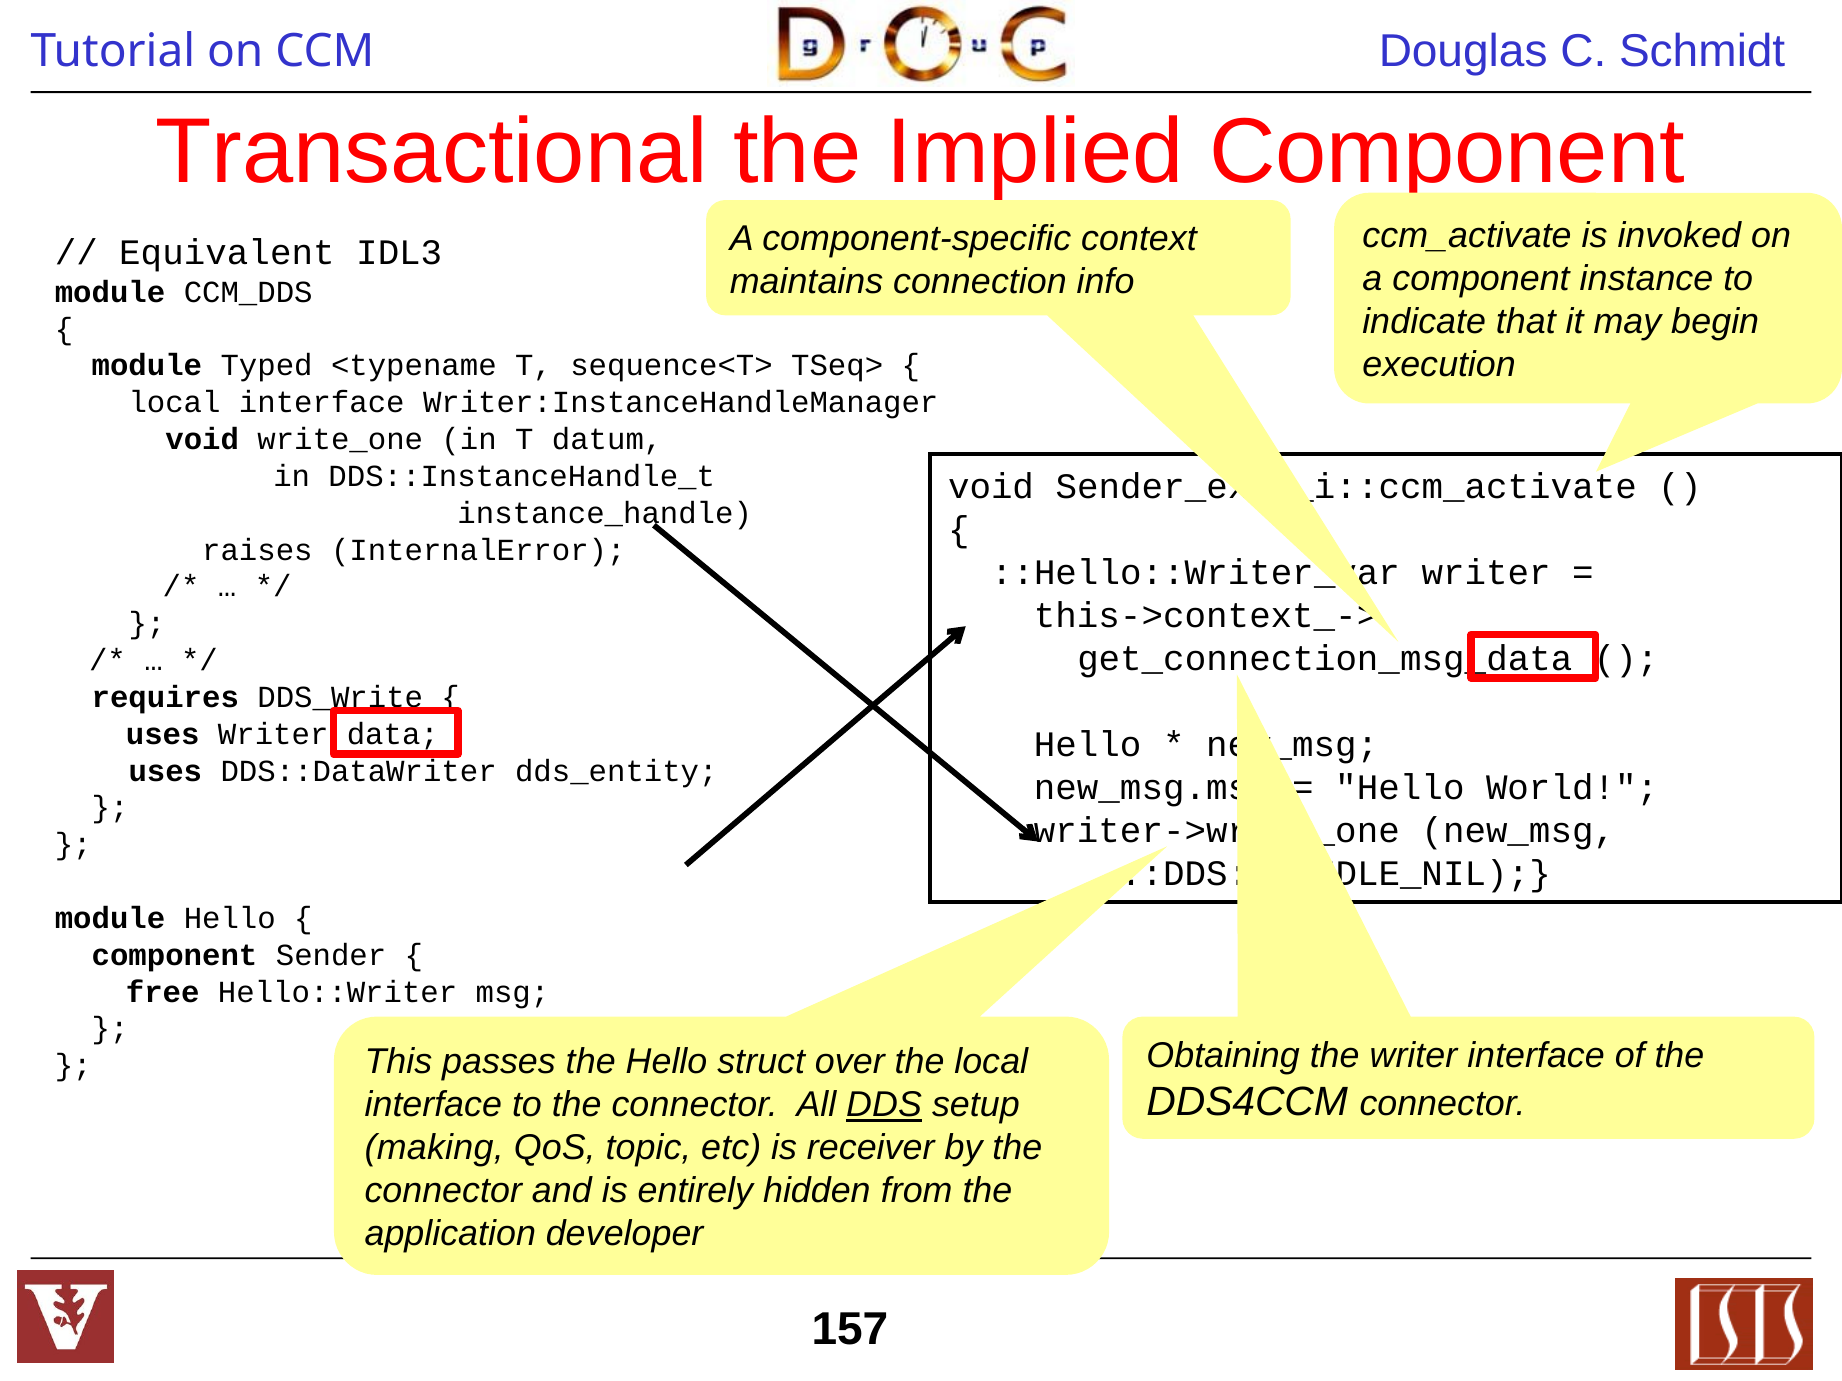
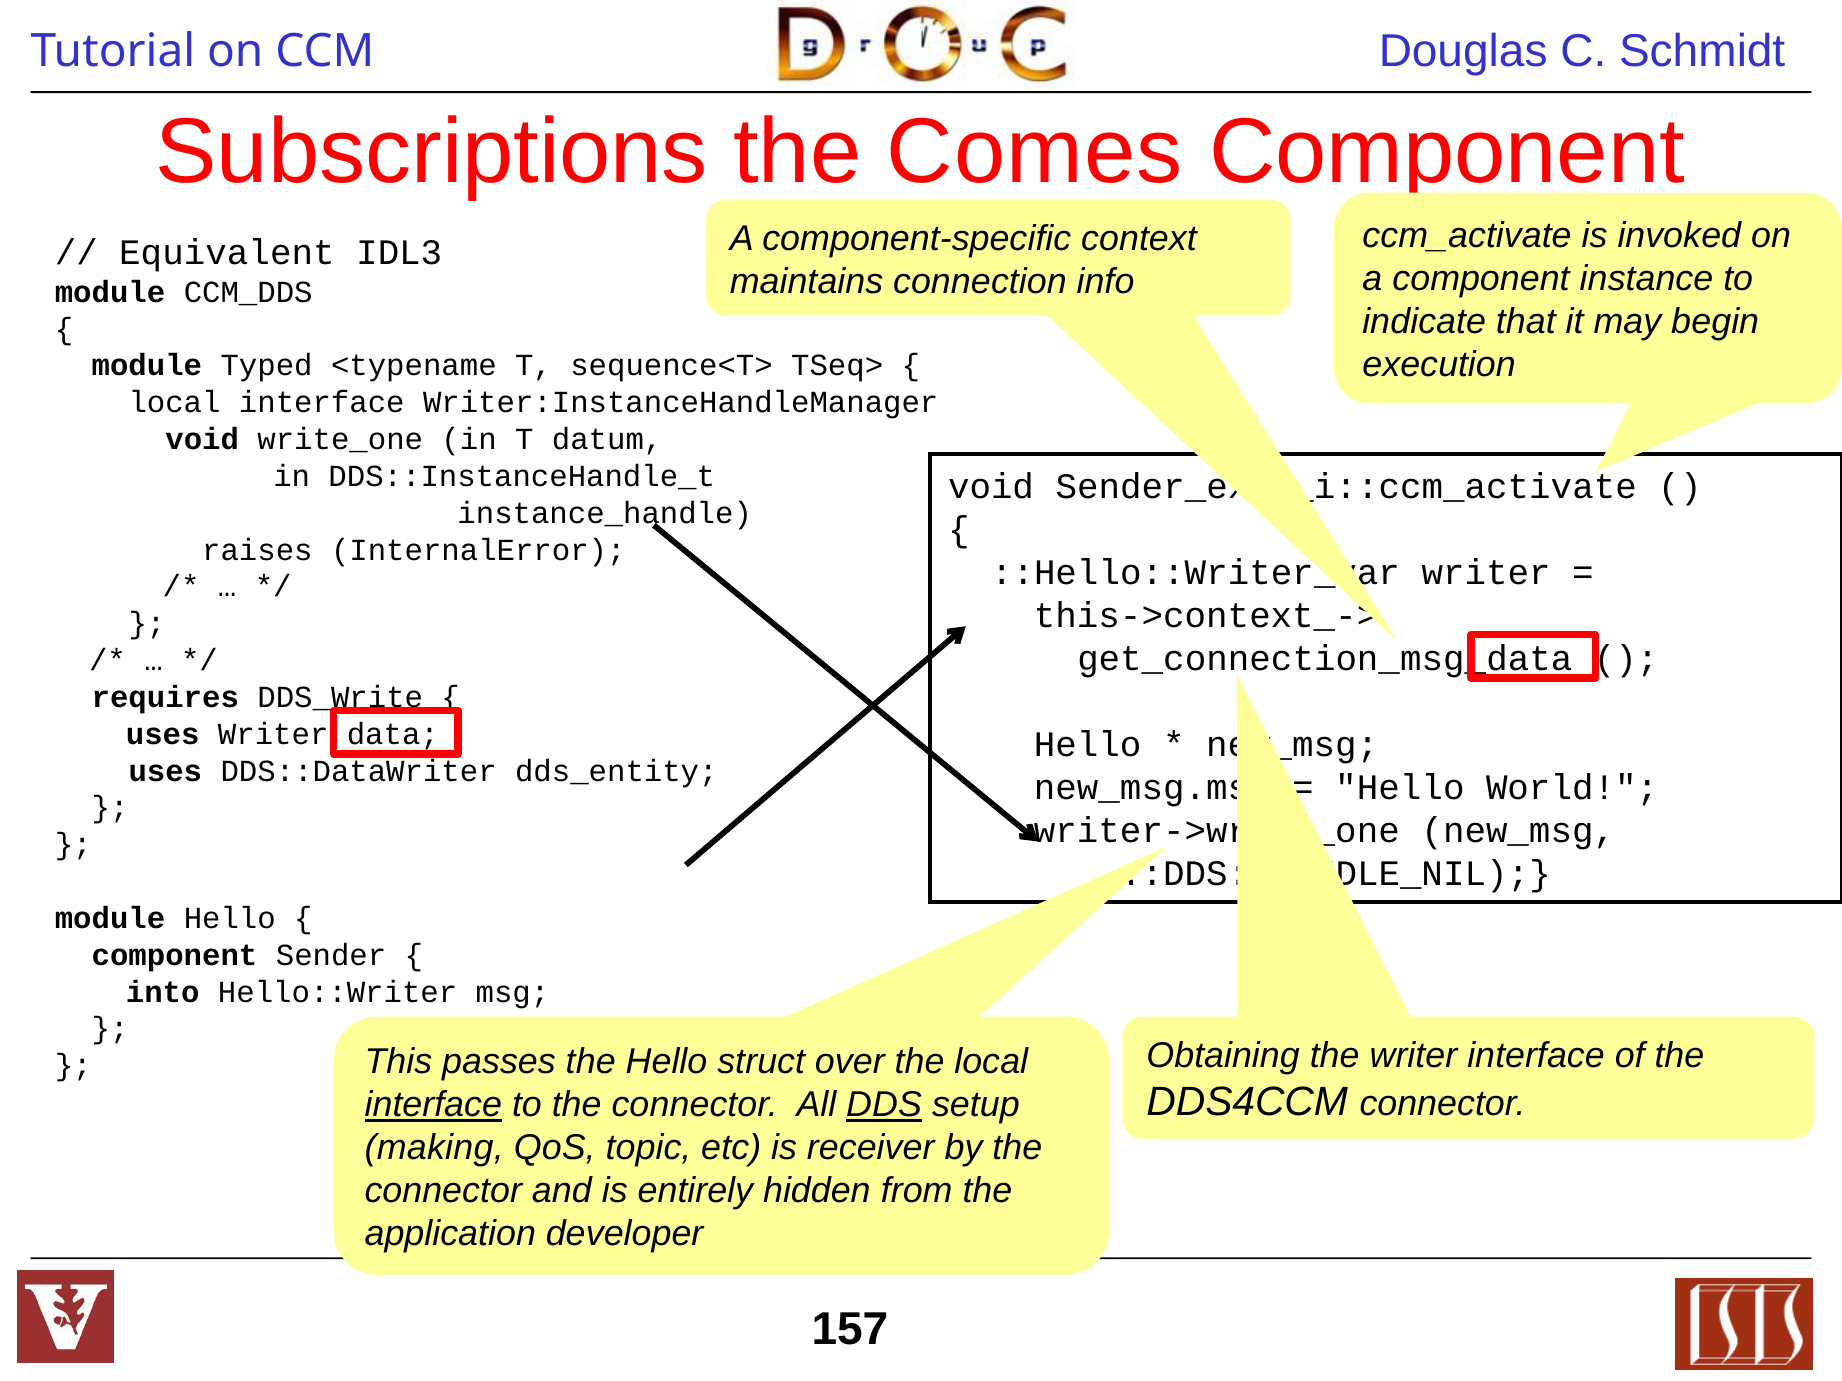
Transactional: Transactional -> Subscriptions (432, 152)
Implied: Implied -> Comes (1035, 152)
free: free -> into (163, 992)
interface underline: none -> present (433, 1106)
